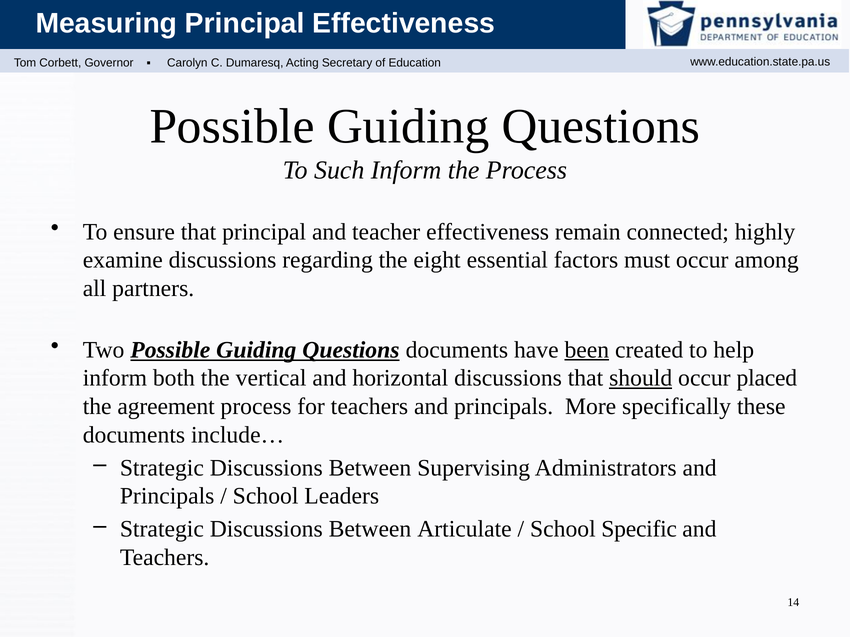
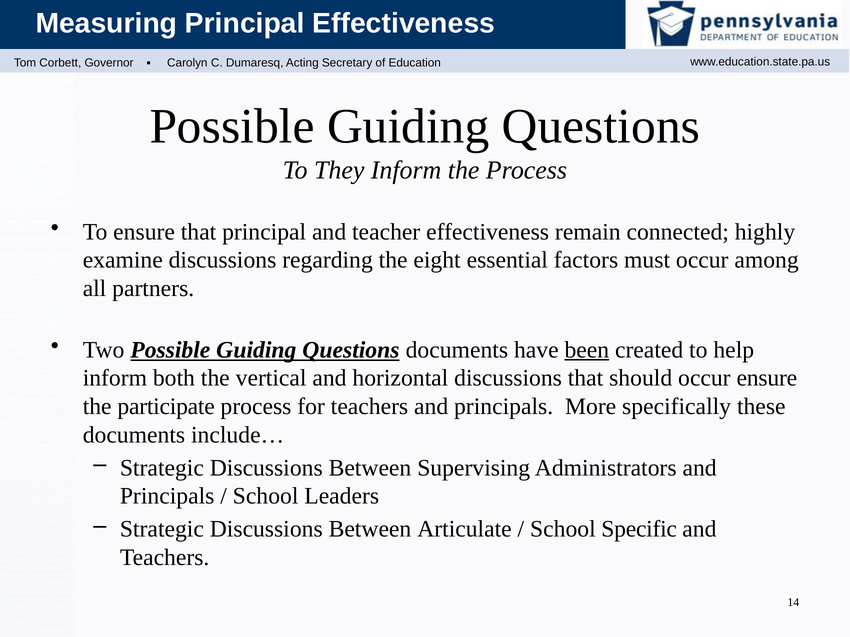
Such: Such -> They (339, 170)
should underline: present -> none (641, 378)
occur placed: placed -> ensure (767, 378)
agreement: agreement -> participate (166, 407)
